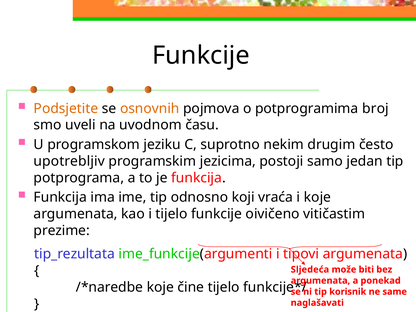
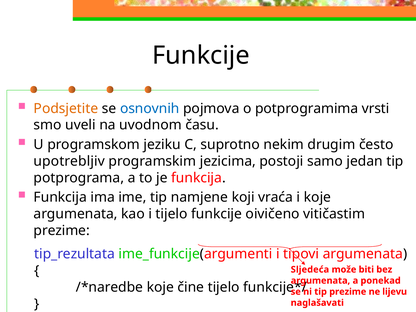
osnovnih colour: orange -> blue (150, 108)
broj: broj -> vrsti (376, 108)
odnosno: odnosno -> namjene (199, 197)
tip korisnik: korisnik -> prezime (348, 292)
same: same -> lijevu (395, 292)
